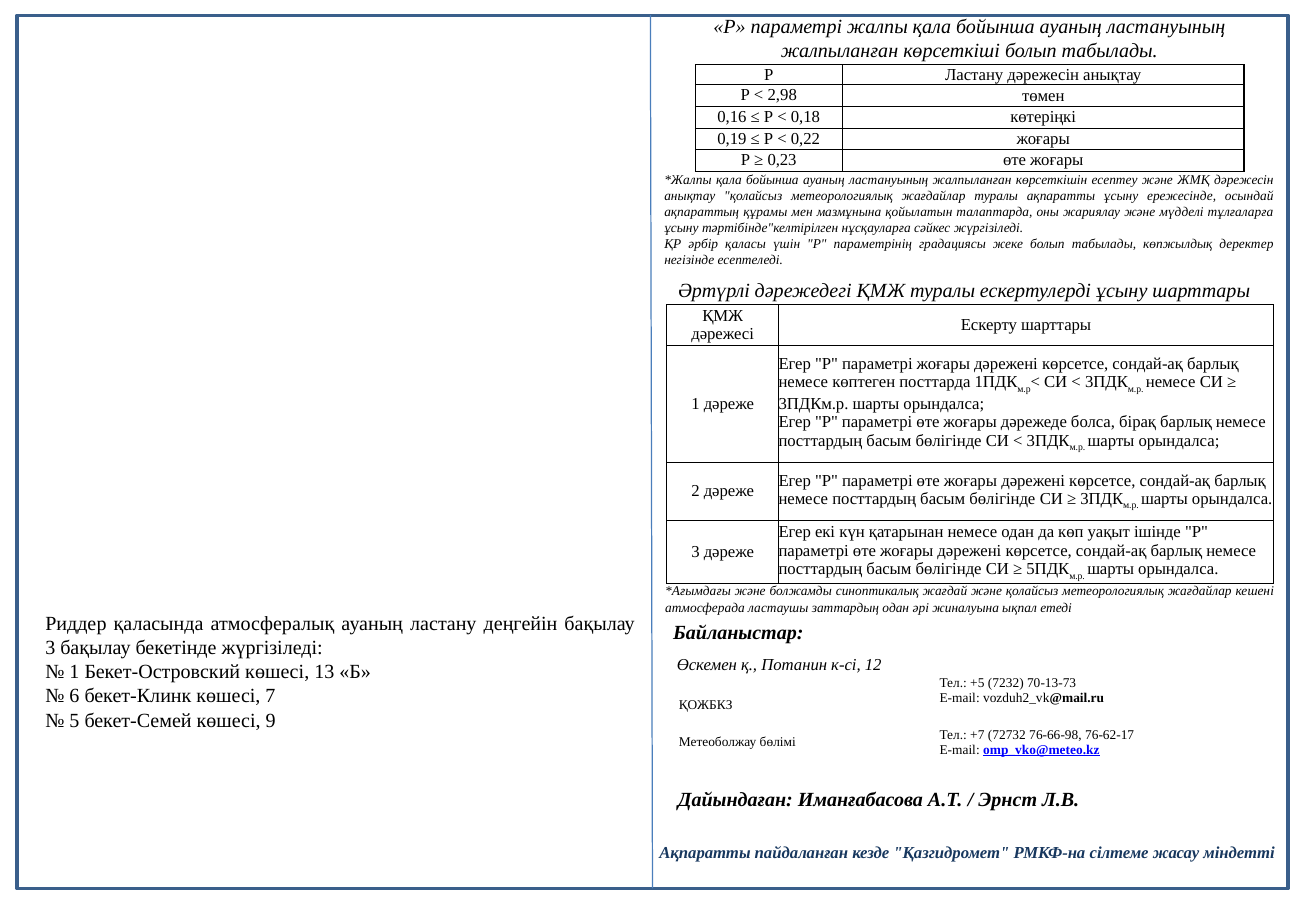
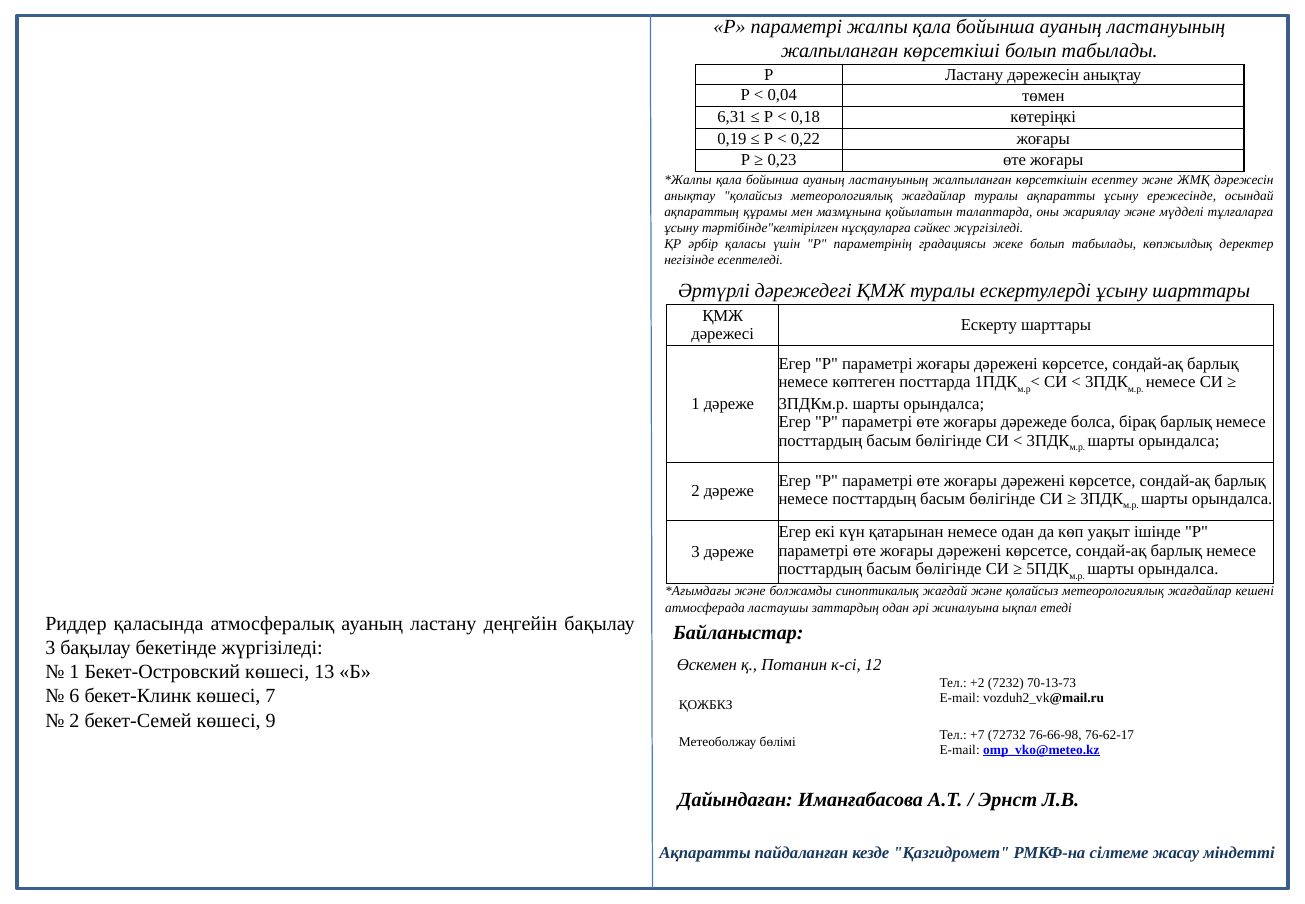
2,98: 2,98 -> 0,04 (782, 95)
0,16: 0,16 -> 6,31 (732, 117)
+5: +5 -> +2 (977, 682)
5: 5 -> 2 (74, 720)
